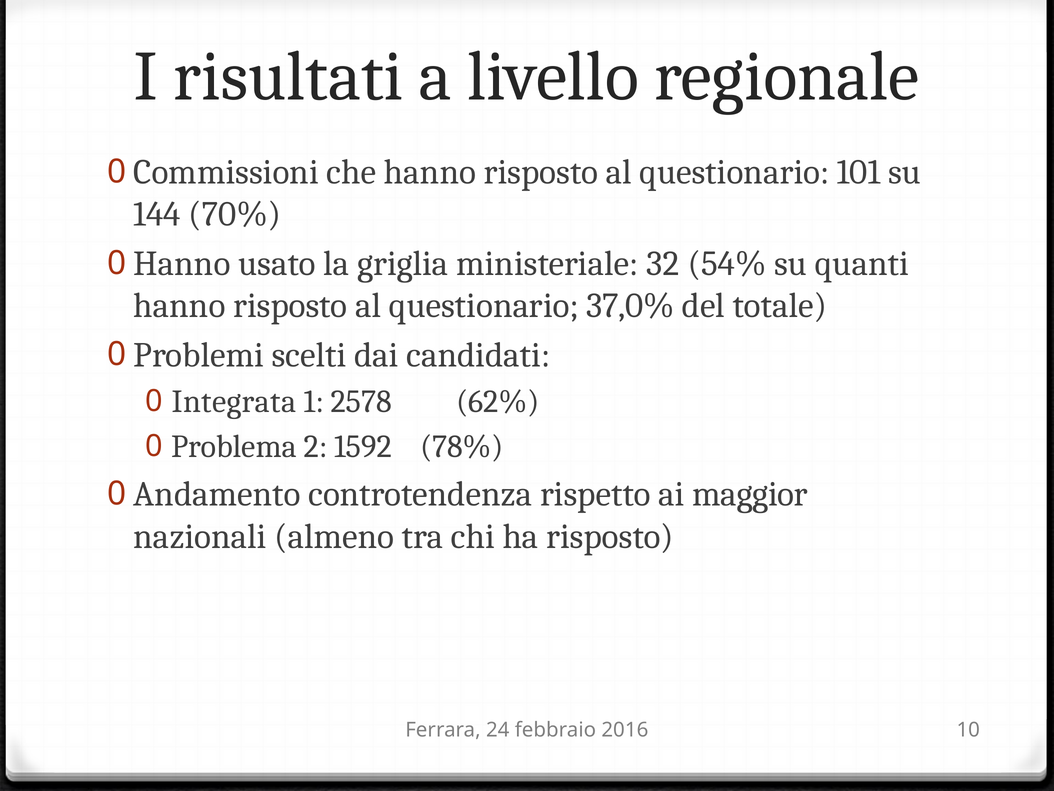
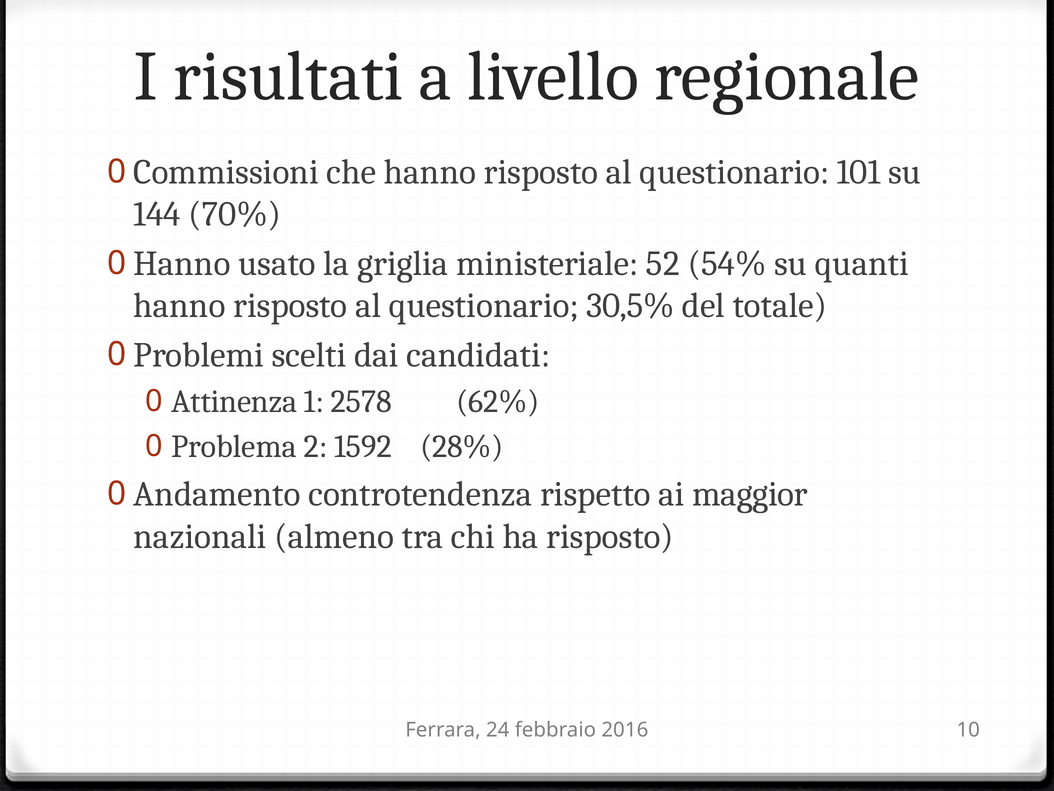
32: 32 -> 52 (663, 263)
37,0%: 37,0% -> 30,5% (630, 306)
Integrata: Integrata -> Attinenza (234, 401)
78%: 78% -> 28% (462, 446)
